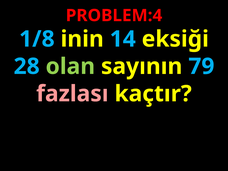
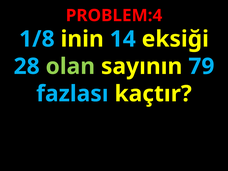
fazlası colour: pink -> light blue (72, 94)
